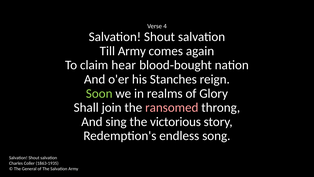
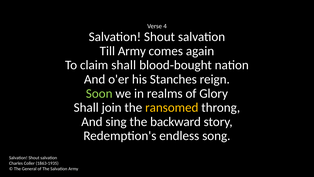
claim hear: hear -> shall (124, 65)
ransomed colour: pink -> yellow (172, 107)
victorious: victorious -> backward (176, 121)
